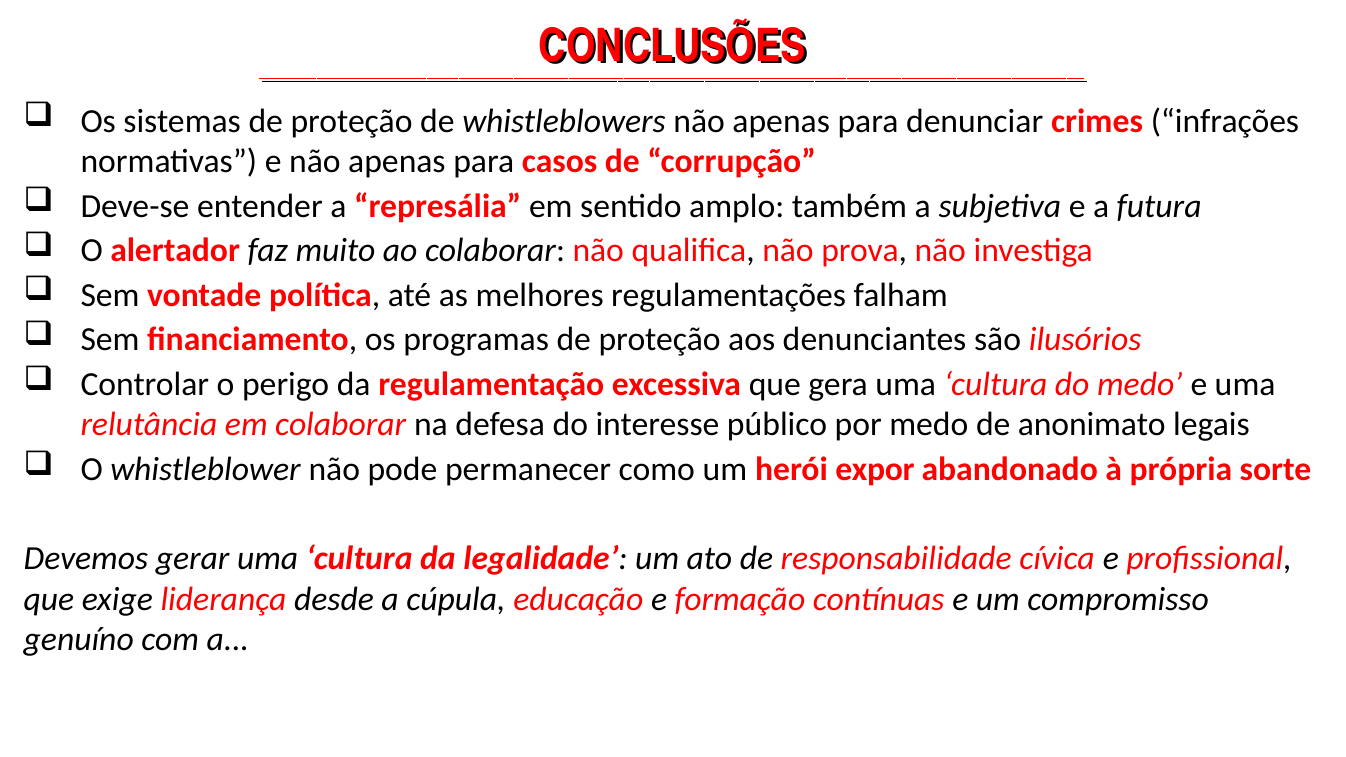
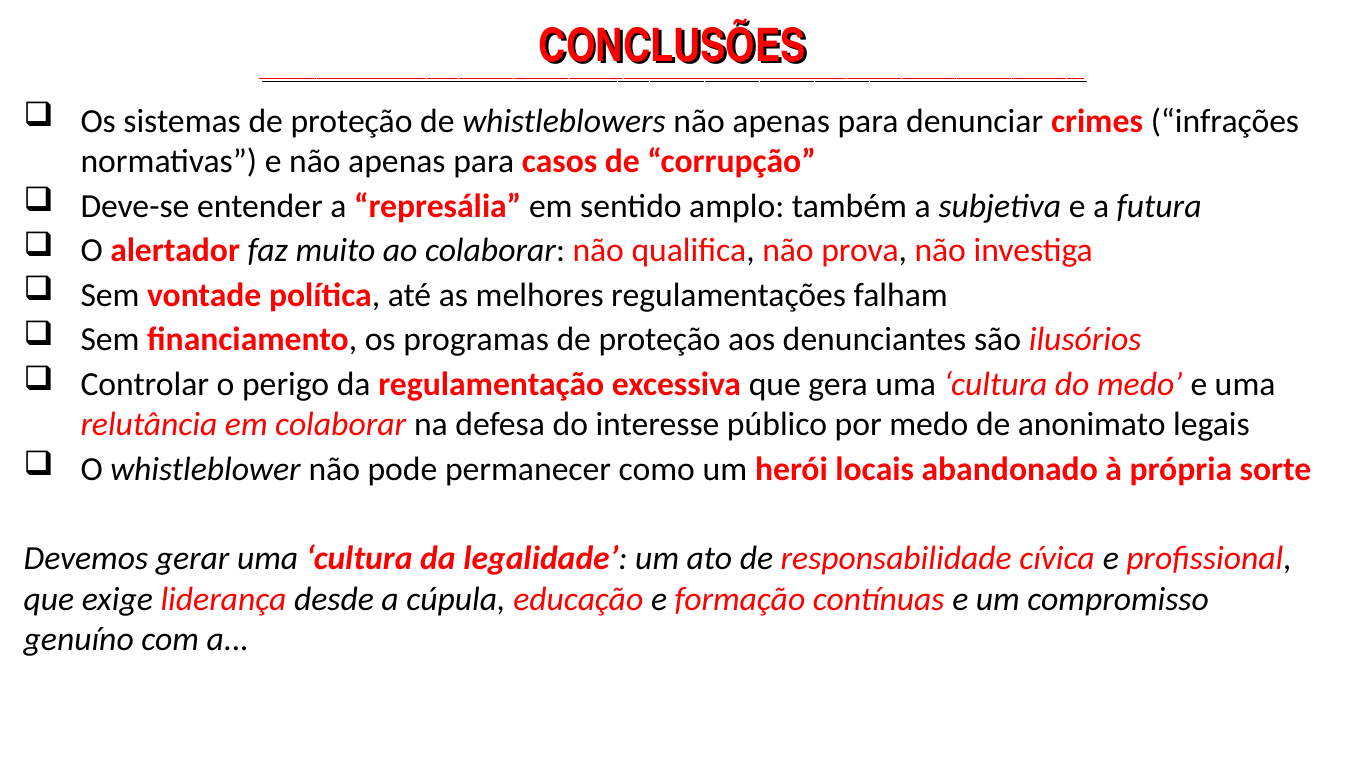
expor: expor -> locais (875, 469)
